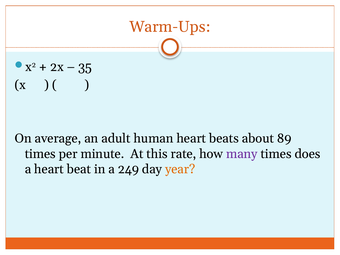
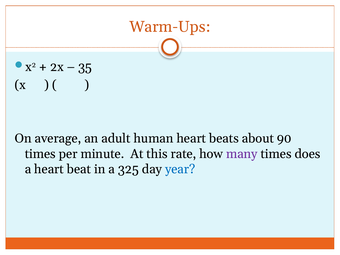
89: 89 -> 90 (284, 138)
249: 249 -> 325 (128, 169)
year colour: orange -> blue (180, 169)
